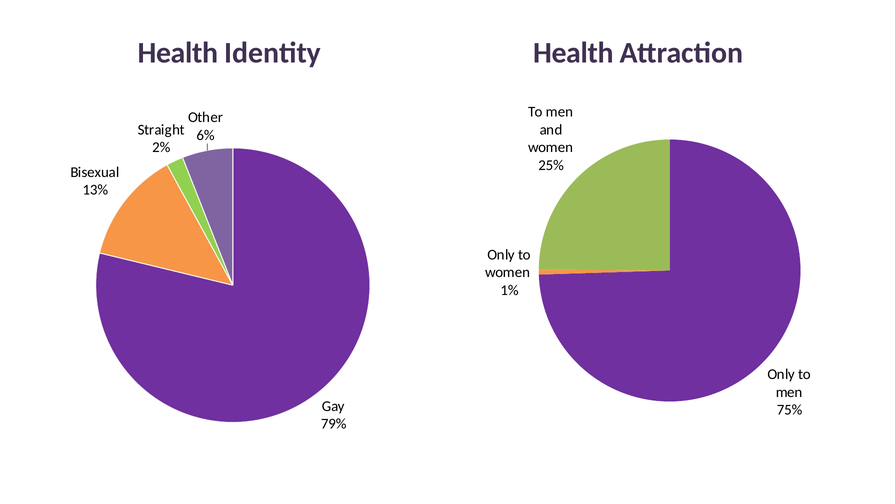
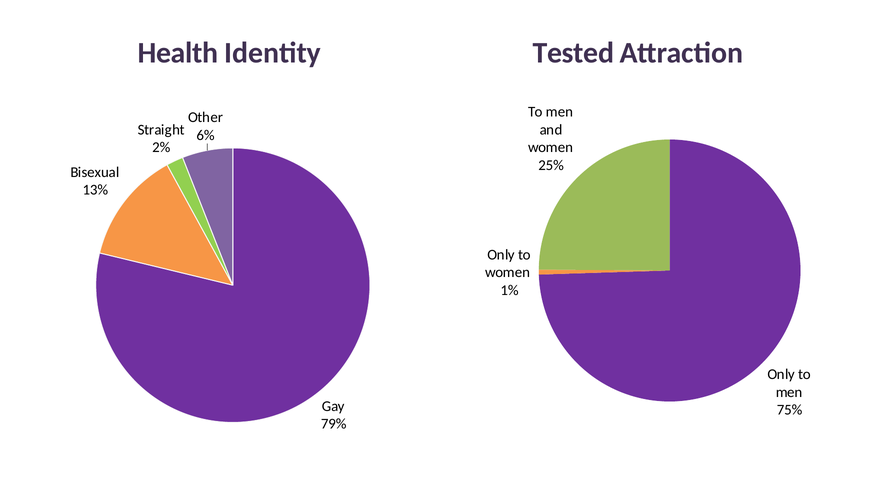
Identity Health: Health -> Tested (573, 53)
